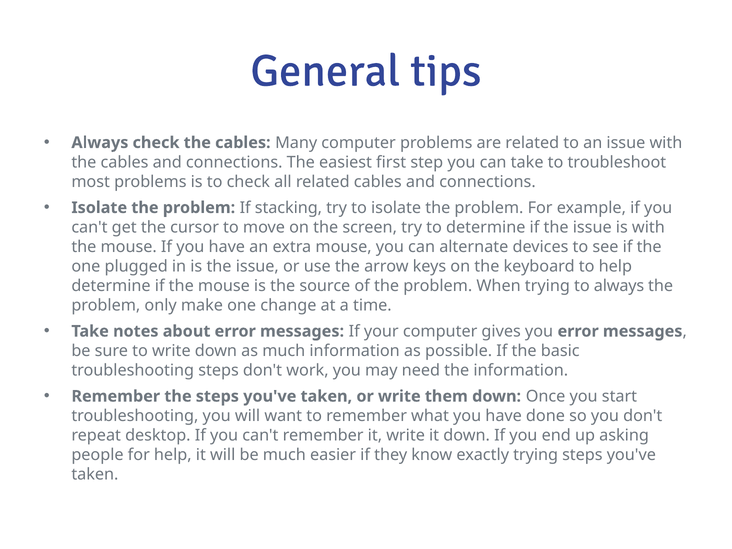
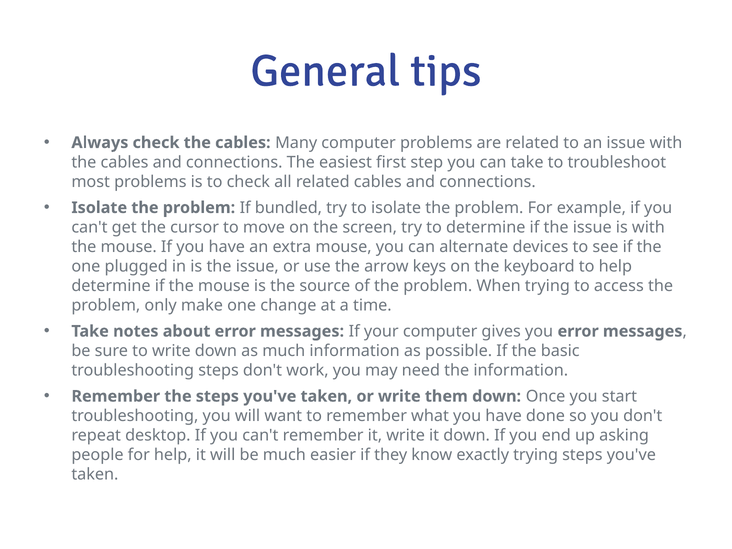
stacking: stacking -> bundled (288, 208)
to always: always -> access (619, 286)
